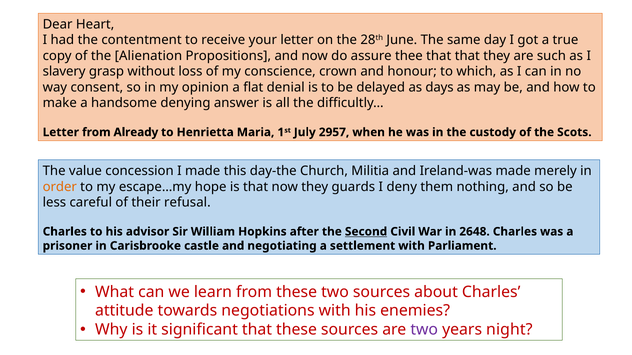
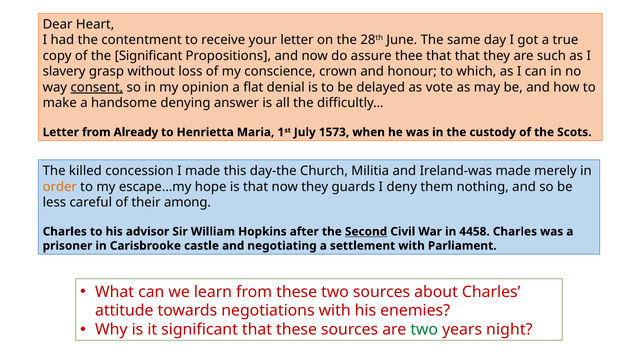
the Alienation: Alienation -> Significant (149, 56)
consent underline: none -> present (97, 87)
days: days -> vote (439, 87)
2957: 2957 -> 1573 (334, 132)
value: value -> killed (85, 171)
refusal: refusal -> among (187, 203)
2648: 2648 -> 4458 (475, 232)
two colour: purple -> green (424, 330)
